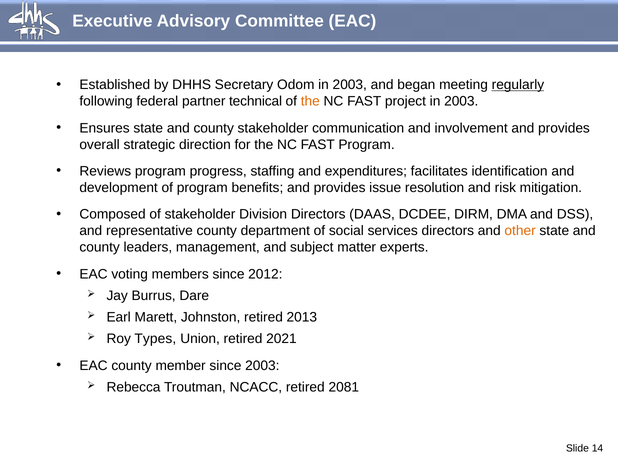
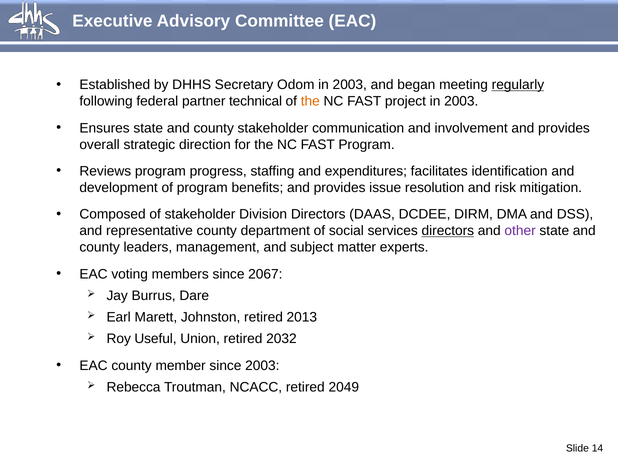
directors underline: none -> present (448, 231)
other colour: orange -> purple (520, 231)
2012: 2012 -> 2067 (265, 274)
Types: Types -> Useful (155, 339)
2021: 2021 -> 2032 (281, 339)
2081: 2081 -> 2049 (344, 388)
